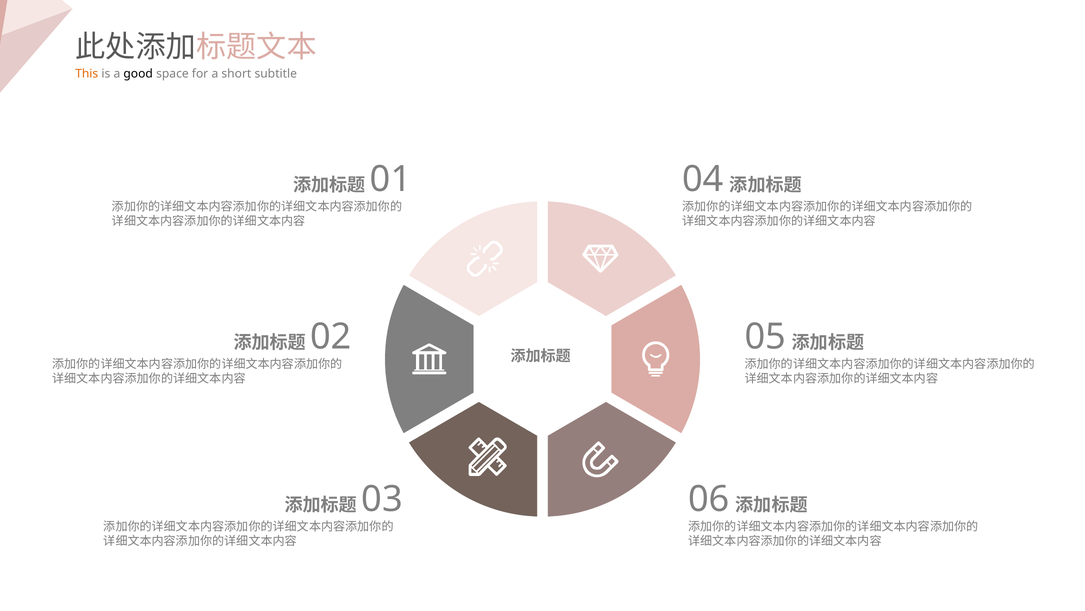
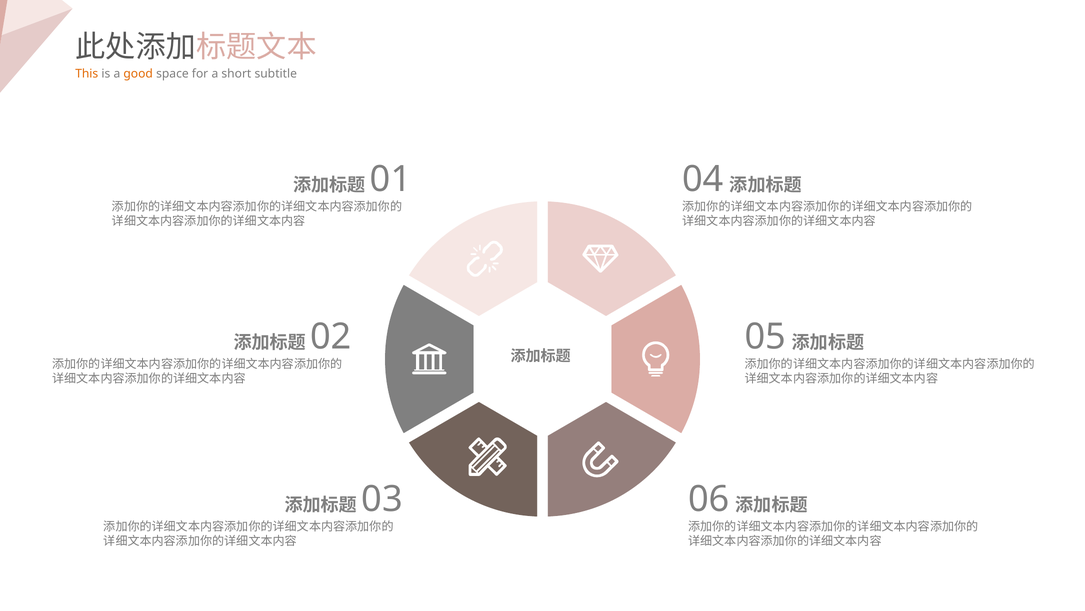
good colour: black -> orange (138, 74)
